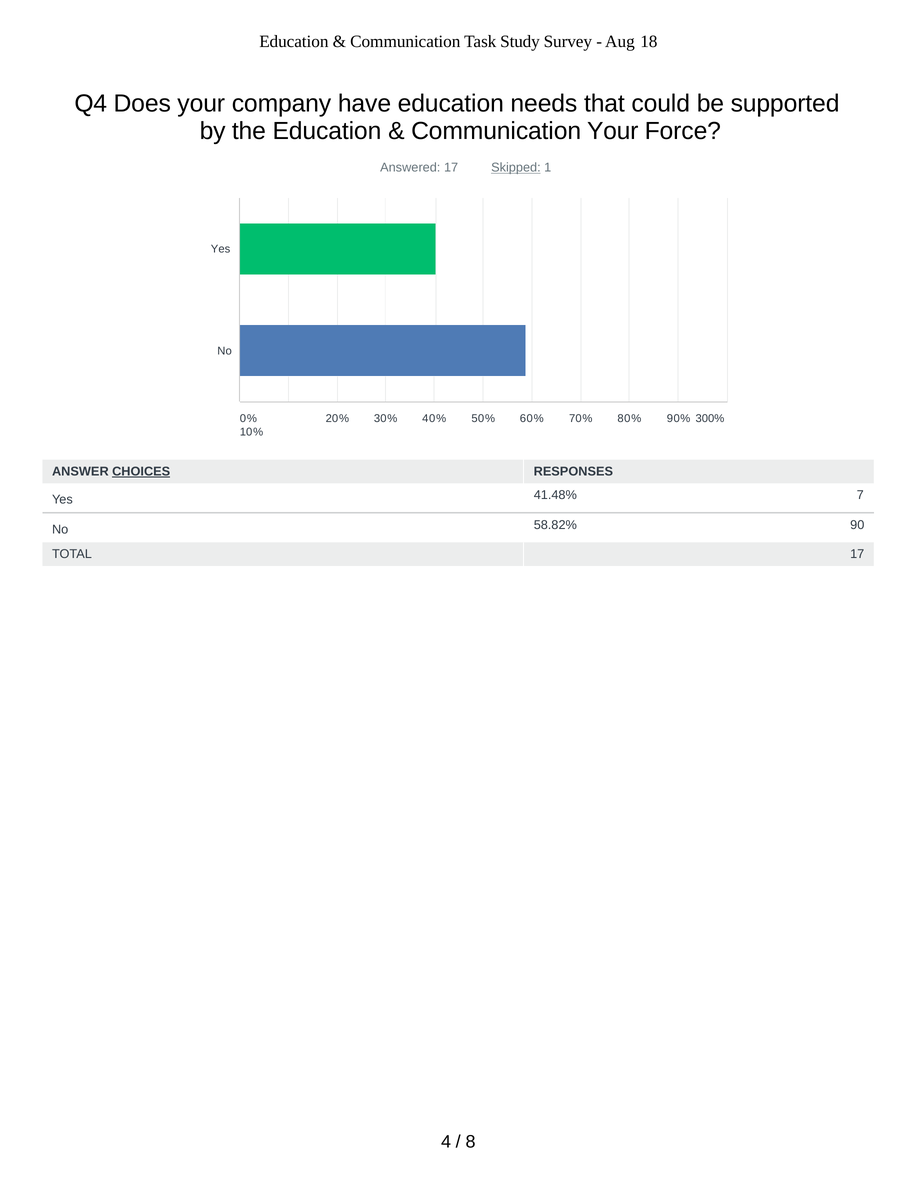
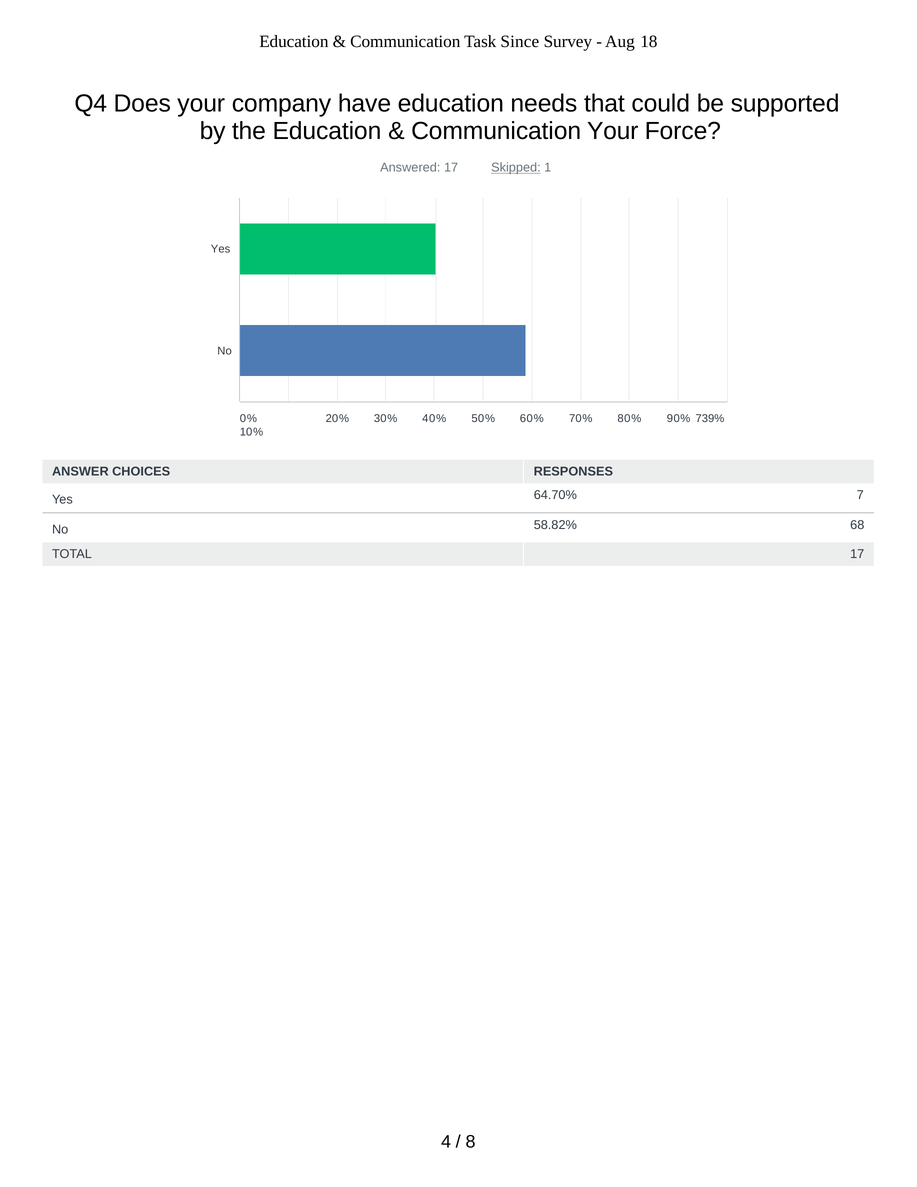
Study: Study -> Since (520, 42)
300%: 300% -> 739% (710, 418)
CHOICES underline: present -> none (141, 471)
41.48%: 41.48% -> 64.70% (555, 495)
90: 90 -> 68 (857, 525)
